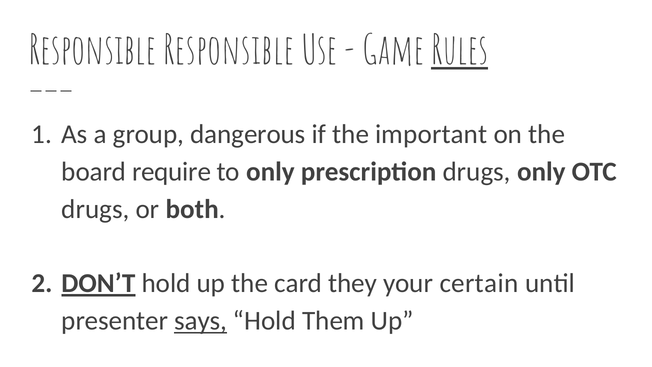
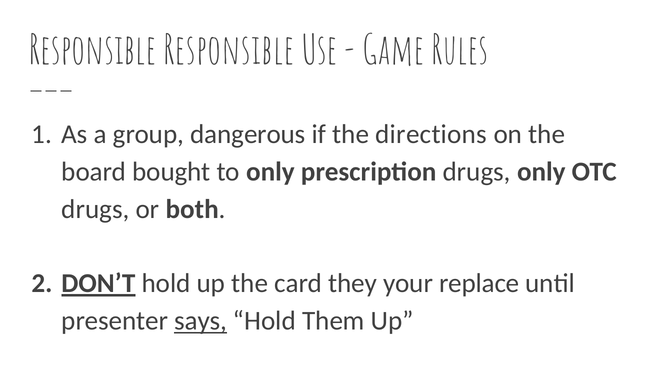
Rules underline: present -> none (460, 51)
important: important -> directions (431, 134)
require: require -> bought (171, 172)
certain: certain -> replace (479, 283)
